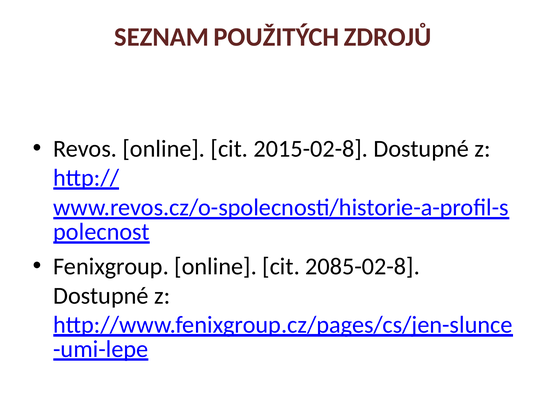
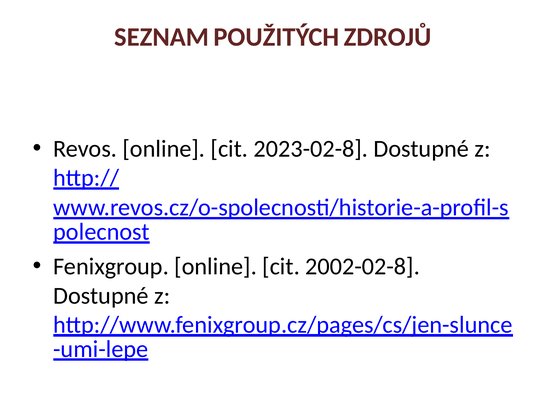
2015-02-8: 2015-02-8 -> 2023-02-8 (311, 149)
2085-02-8: 2085-02-8 -> 2002-02-8 (363, 266)
